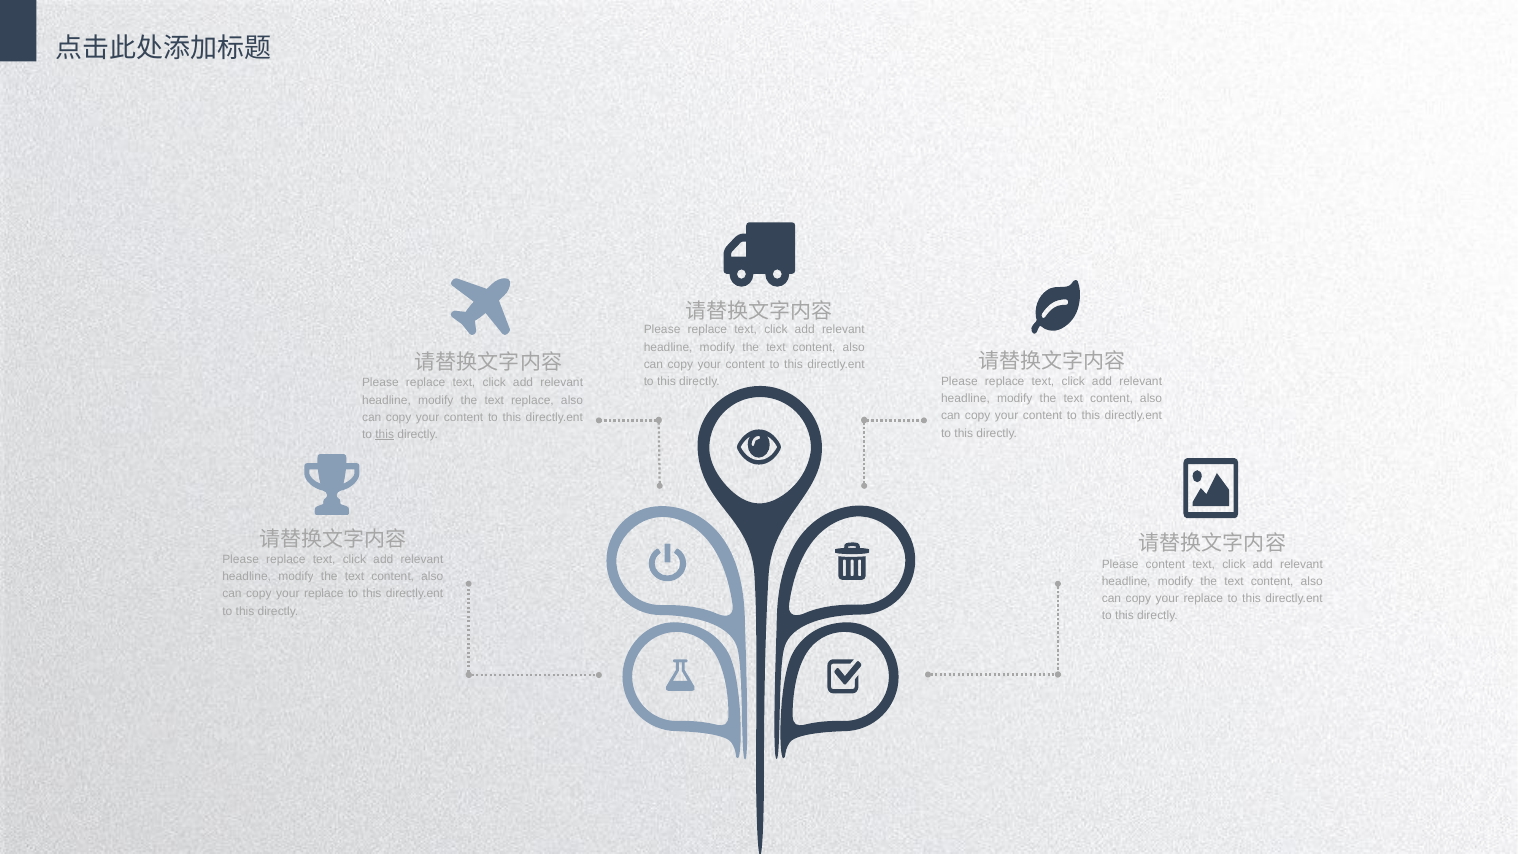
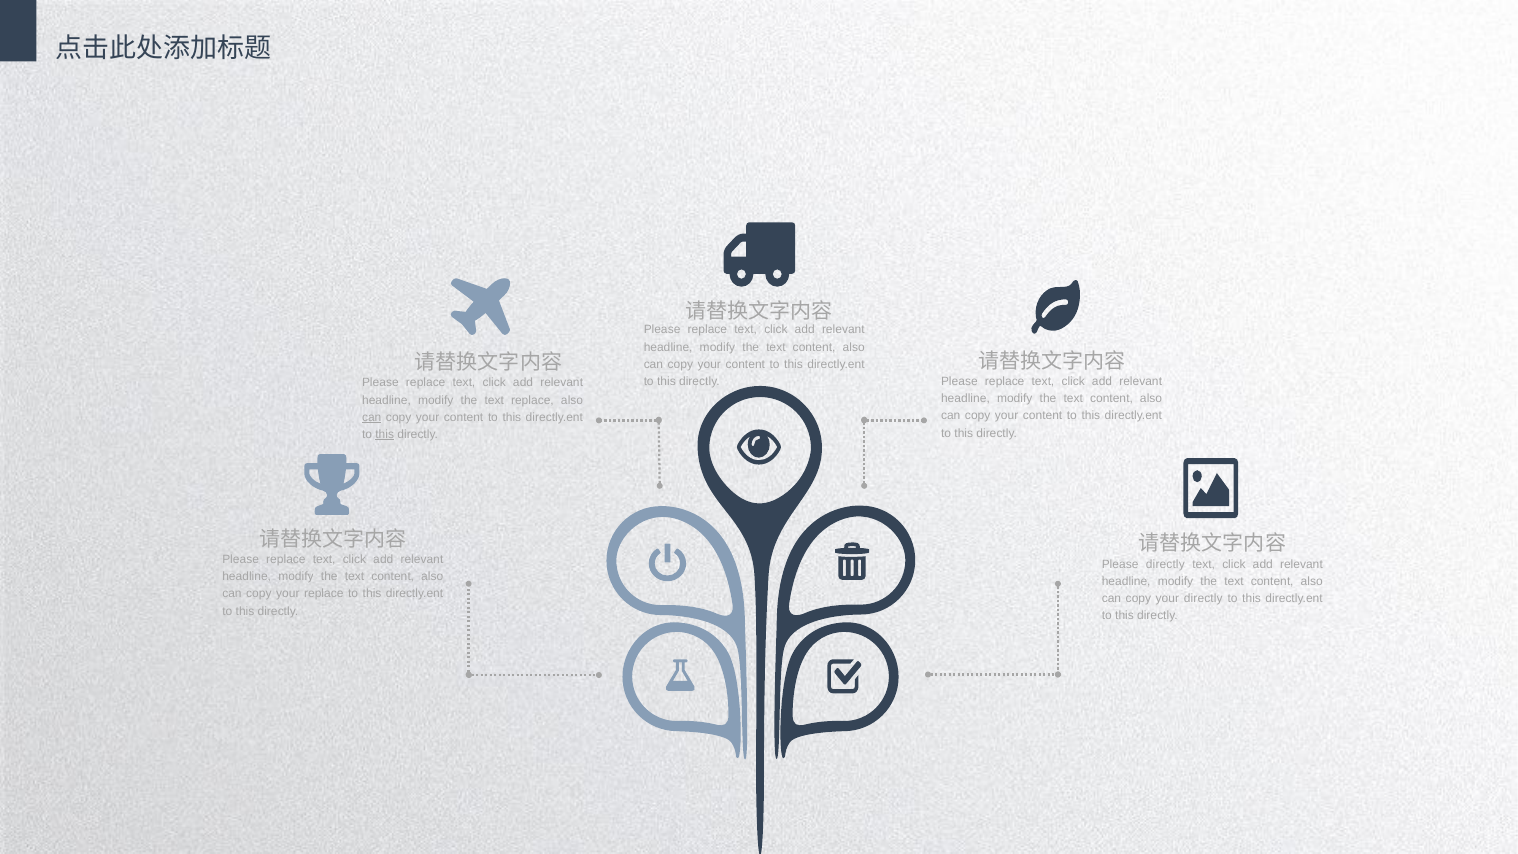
can underline: none -> present (372, 417)
Please content: content -> directly (1165, 564)
replace: replace -> directly (1203, 599)
